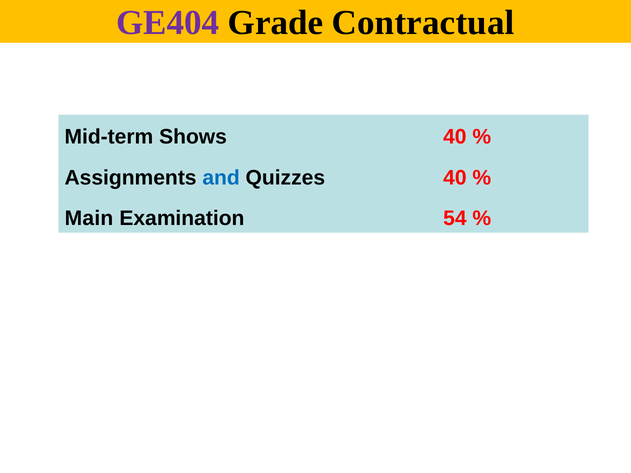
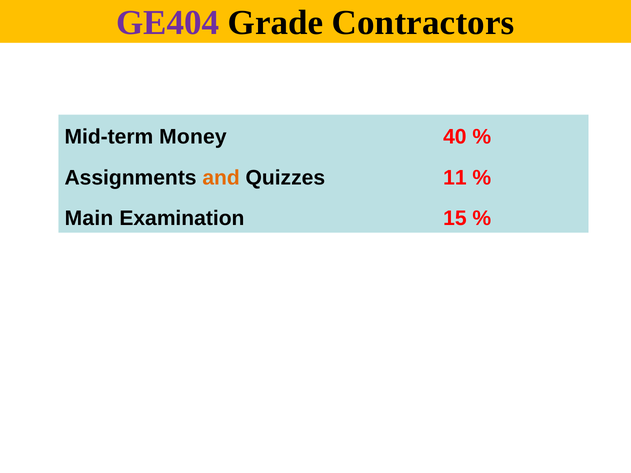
Contractual: Contractual -> Contractors (423, 23)
Shows: Shows -> Money (193, 137)
and colour: blue -> orange (221, 178)
Quizzes 40: 40 -> 11 (455, 178)
54: 54 -> 15 (455, 219)
